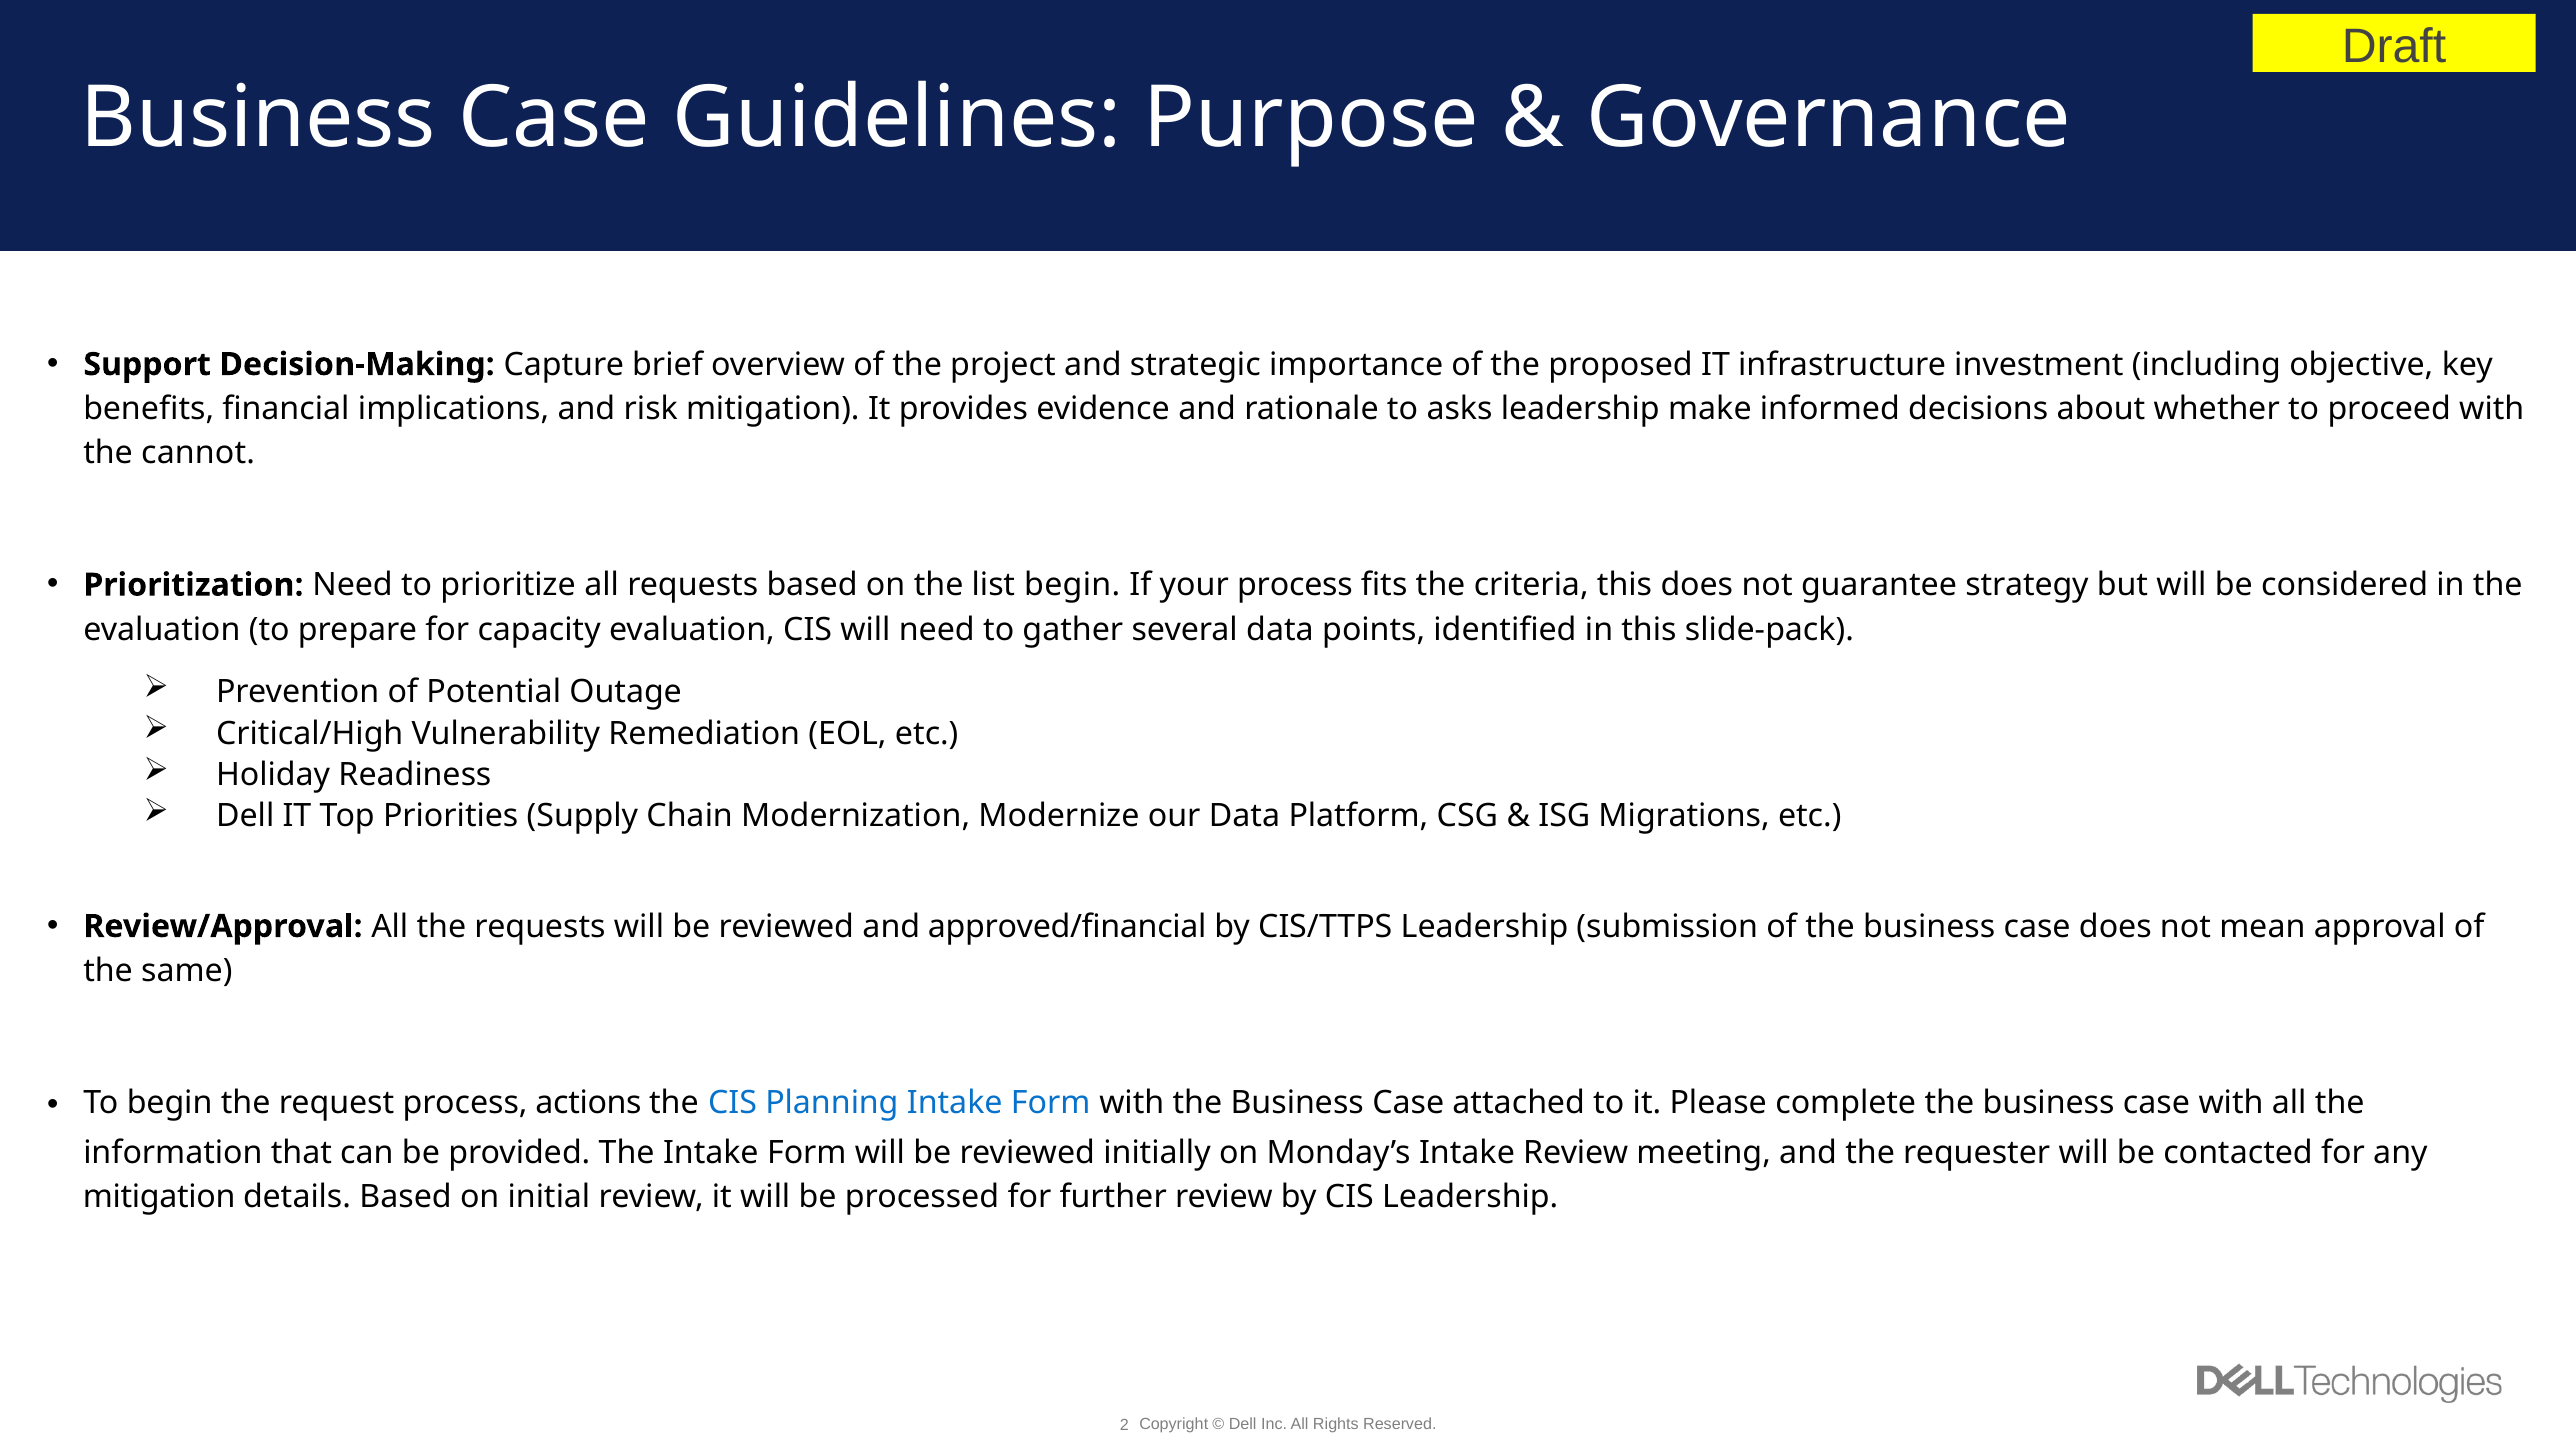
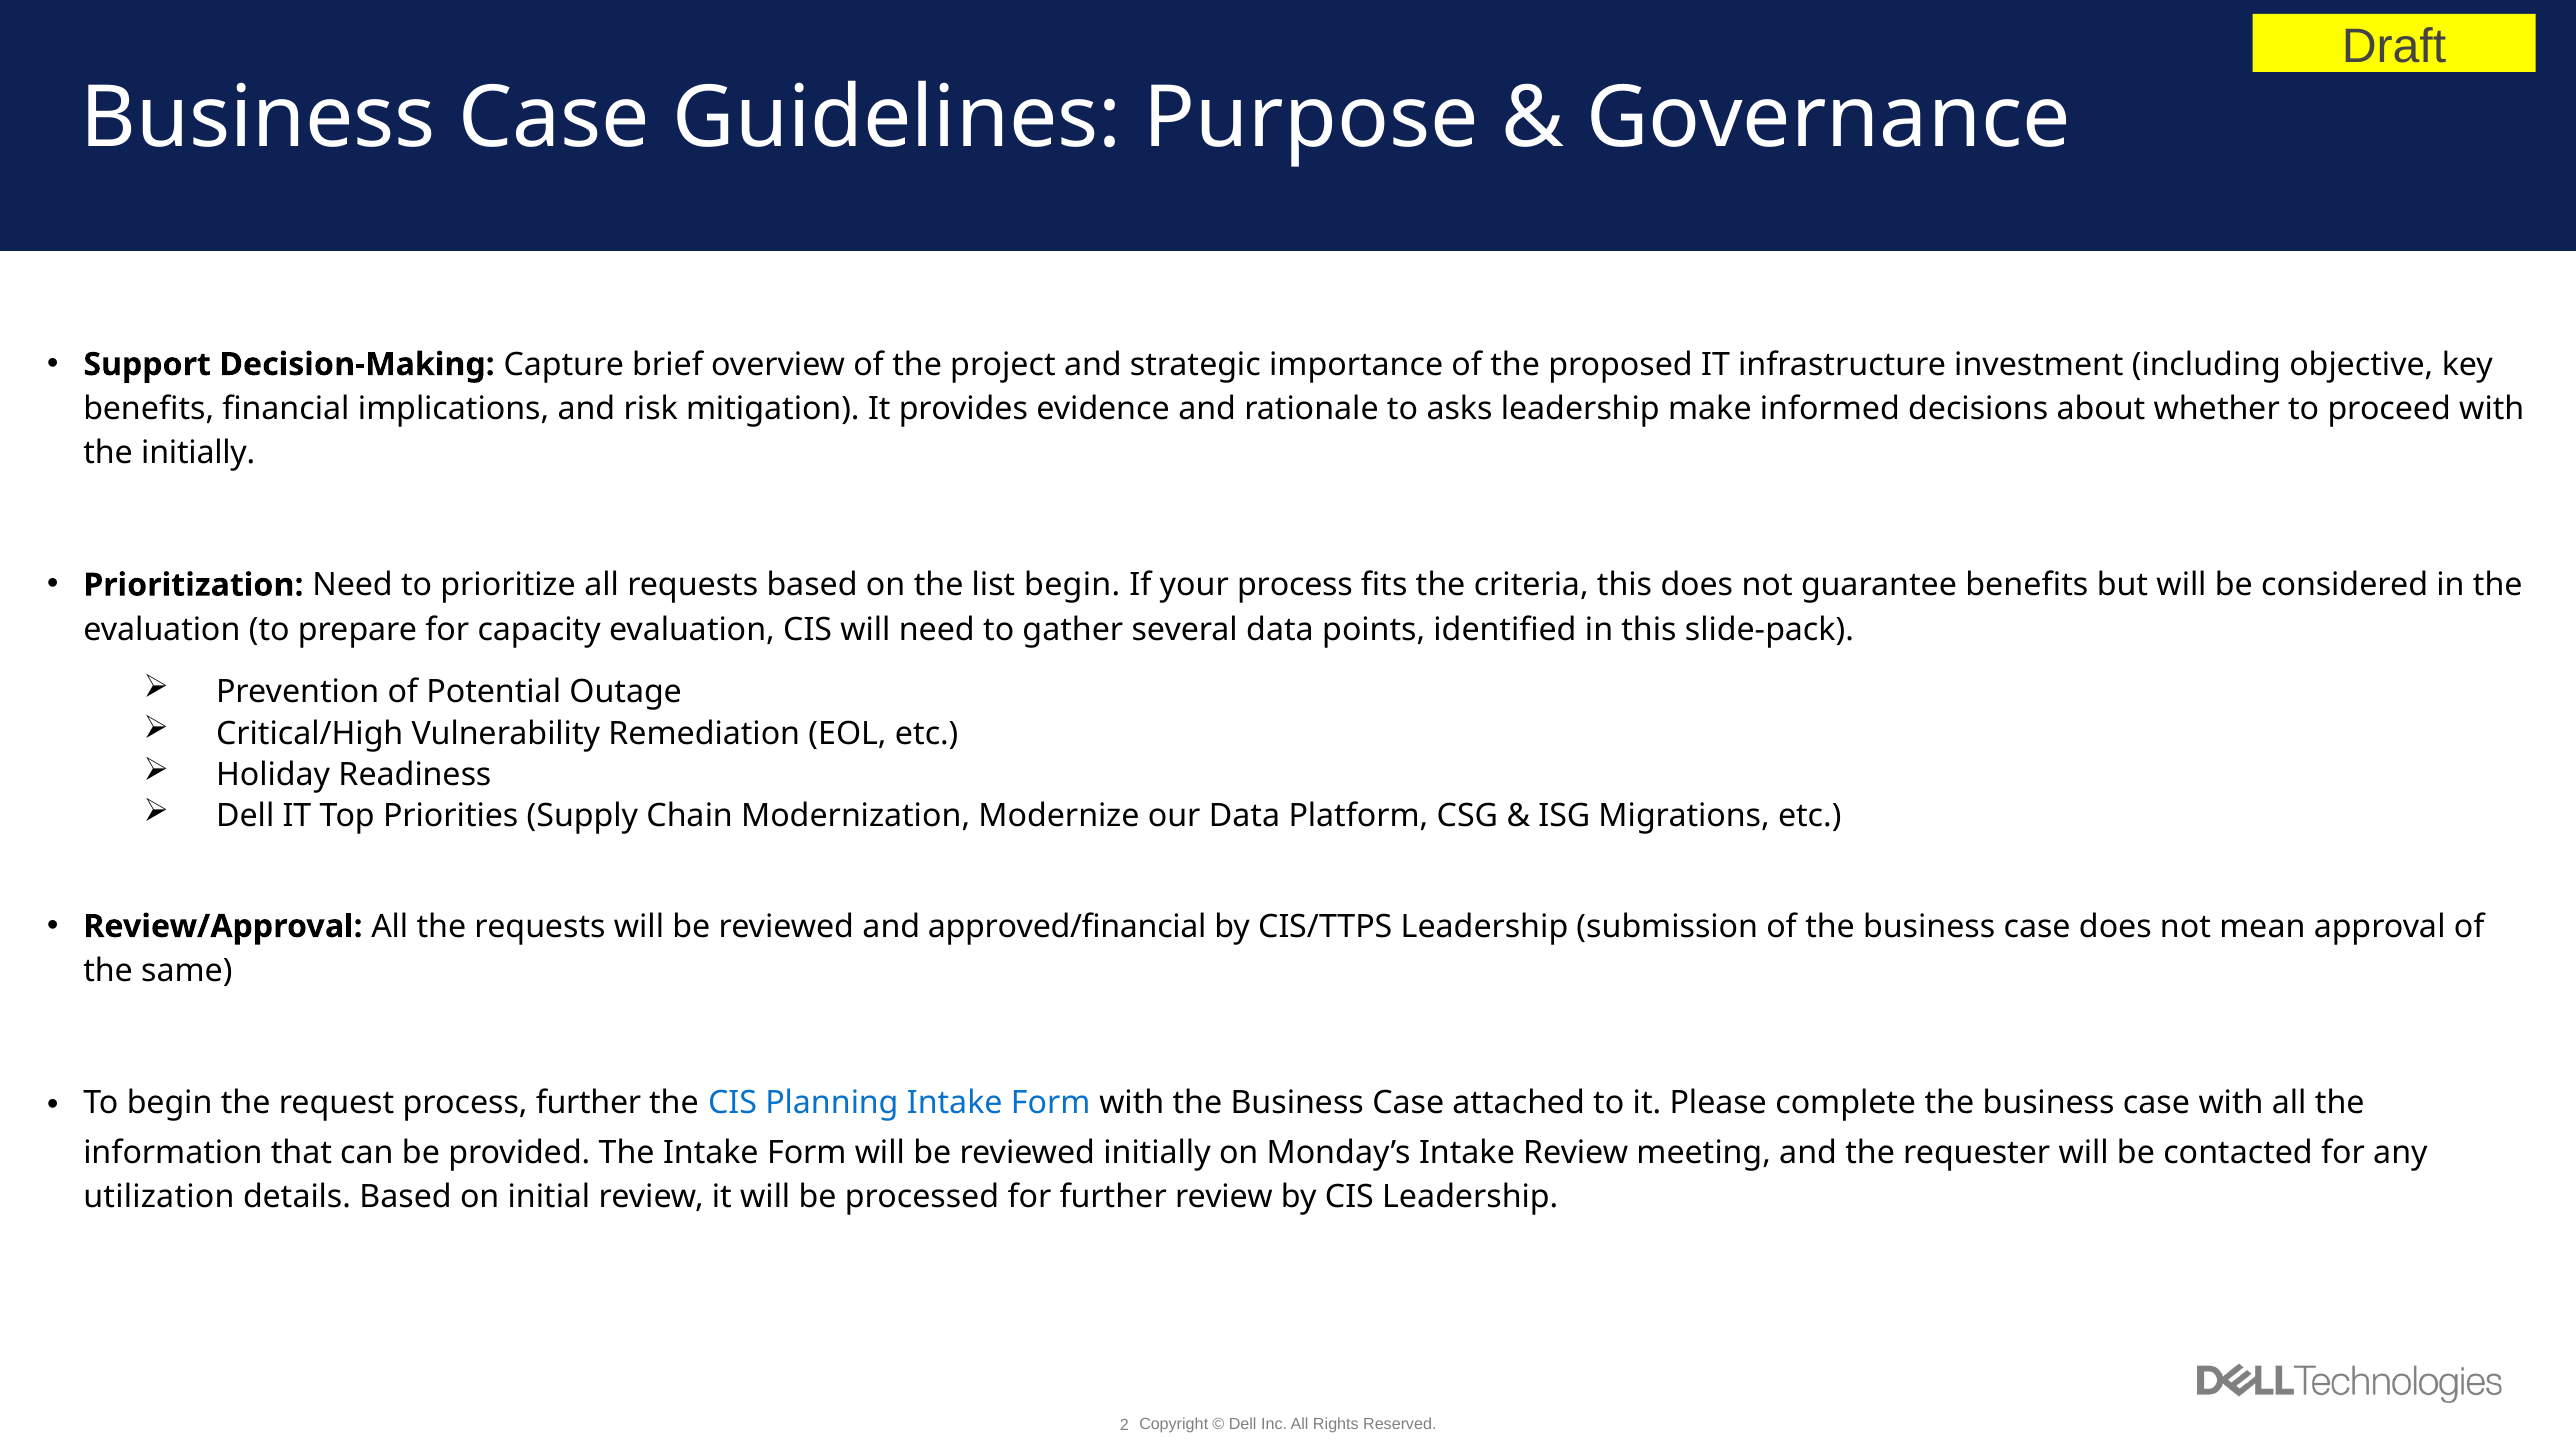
the cannot: cannot -> initially (198, 453)
guarantee strategy: strategy -> benefits (2027, 585)
process actions: actions -> further (589, 1103)
mitigation: mitigation -> utilization (159, 1197)
